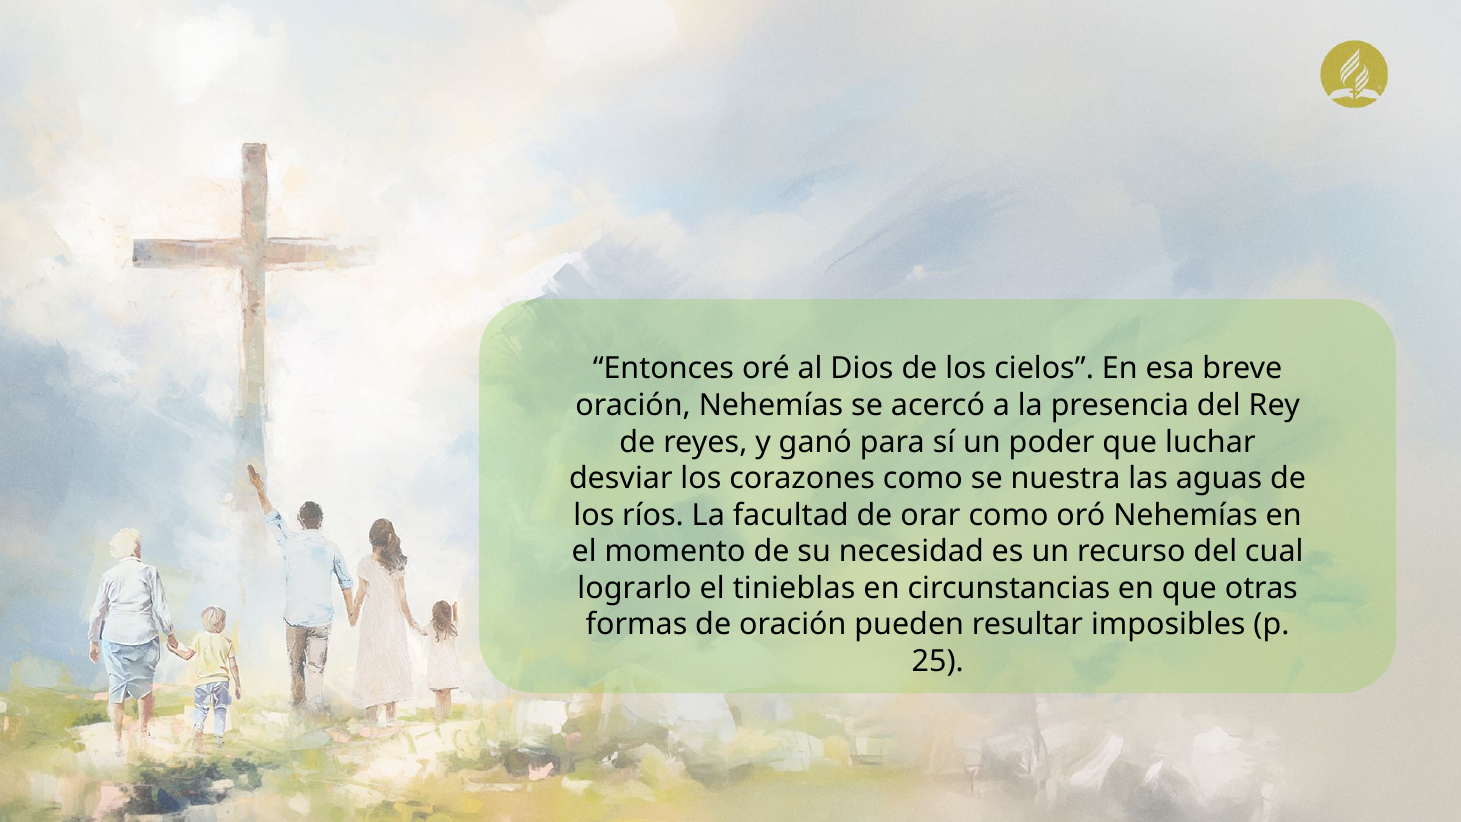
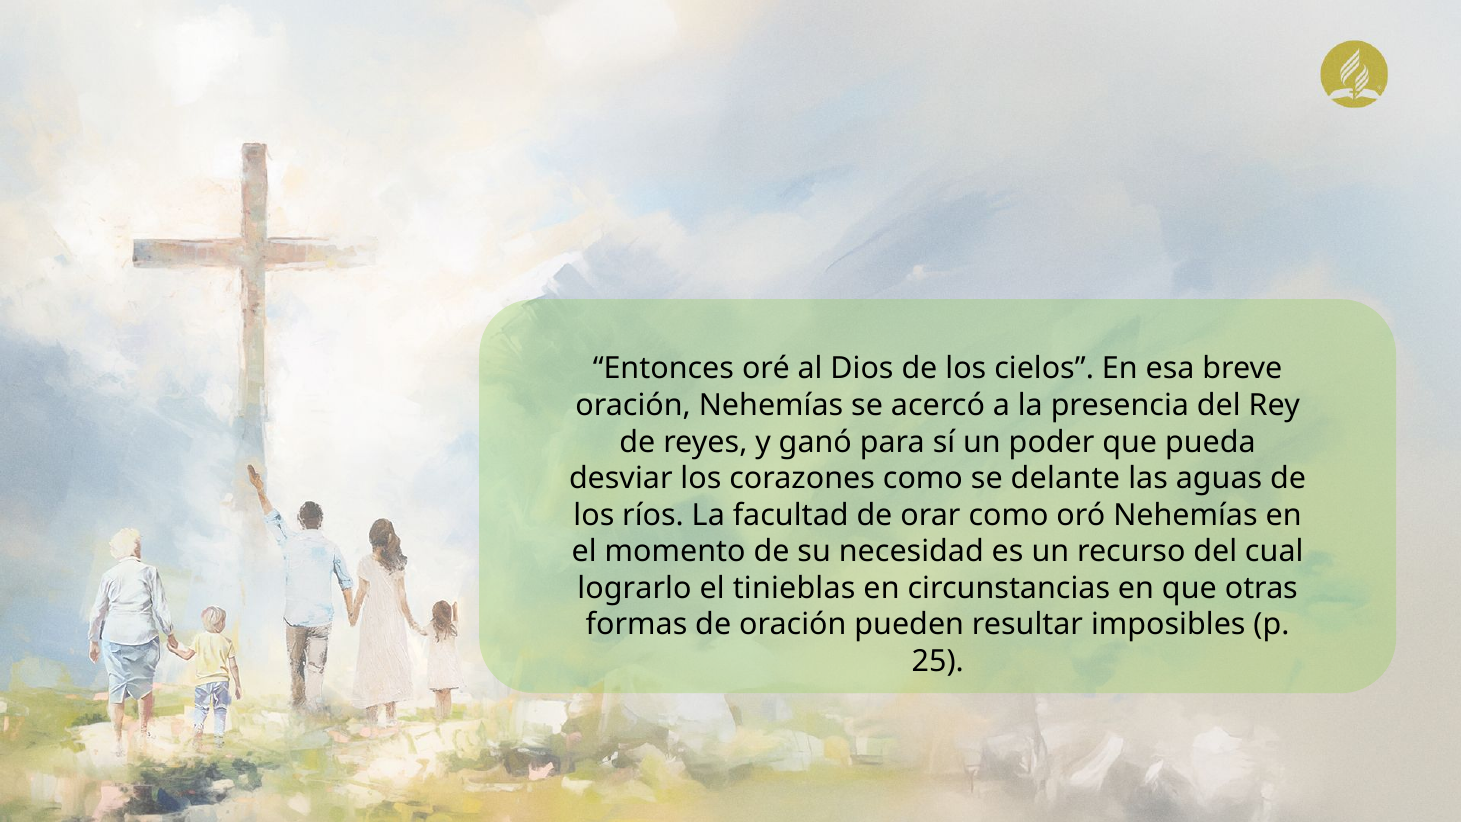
luchar: luchar -> pueda (1210, 442)
nuestra: nuestra -> delante (1065, 478)
